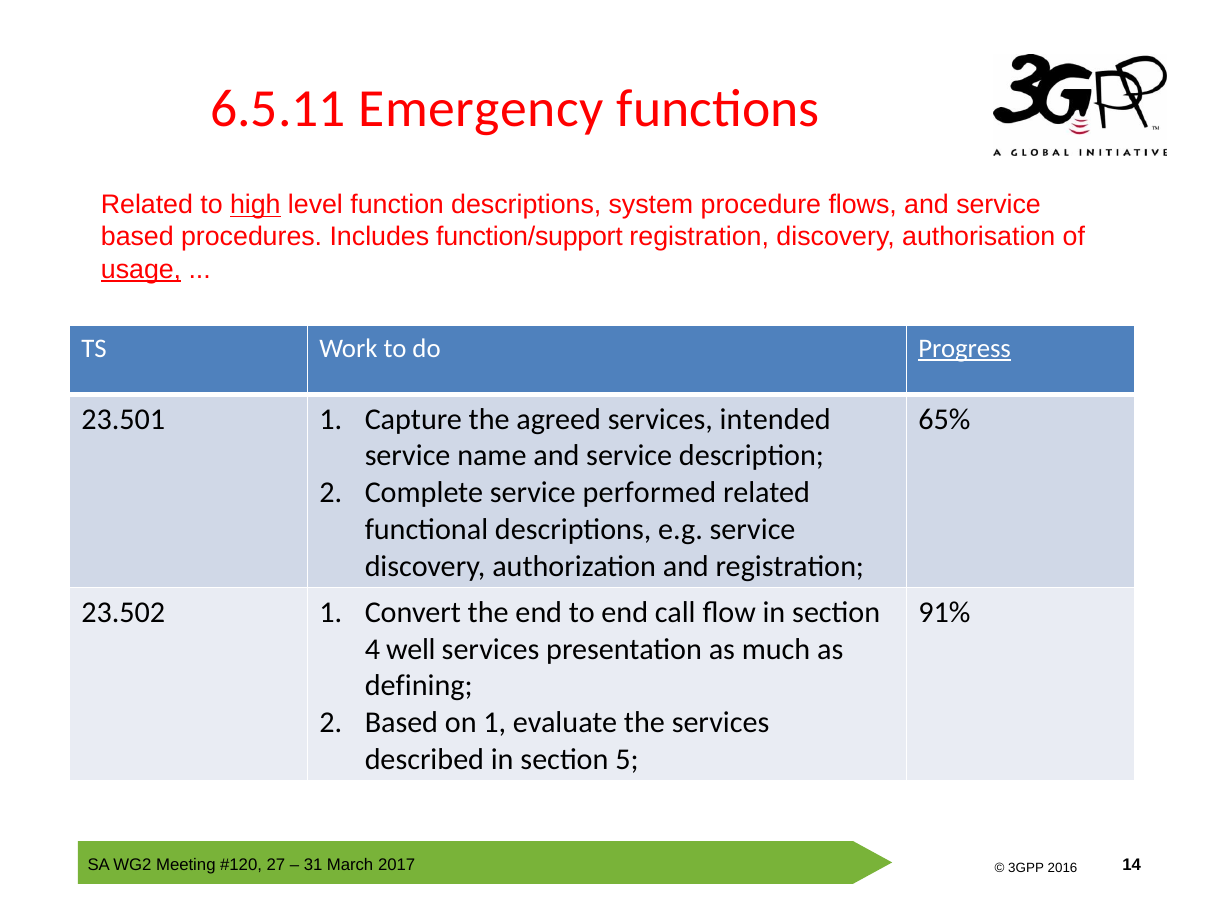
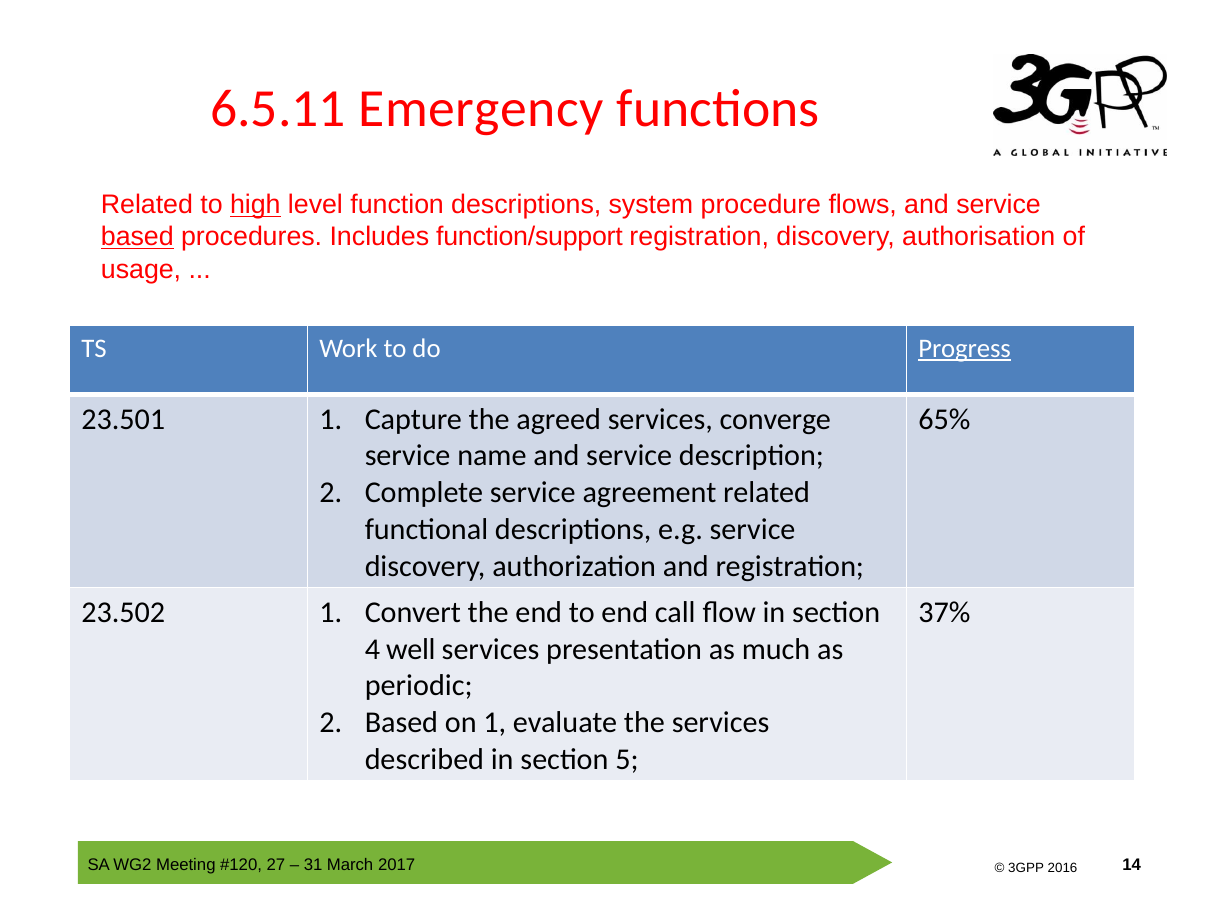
based underline: none -> present (137, 237)
usage underline: present -> none (141, 269)
intended: intended -> converge (775, 419)
performed: performed -> agreement (649, 493)
91%: 91% -> 37% (944, 613)
defining: defining -> periodic (419, 686)
